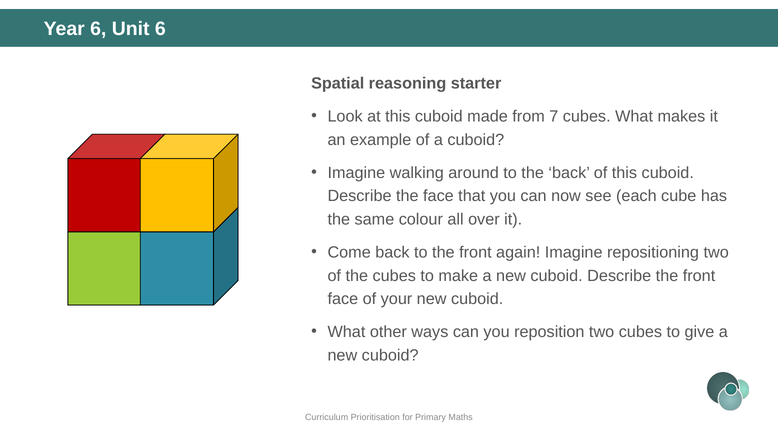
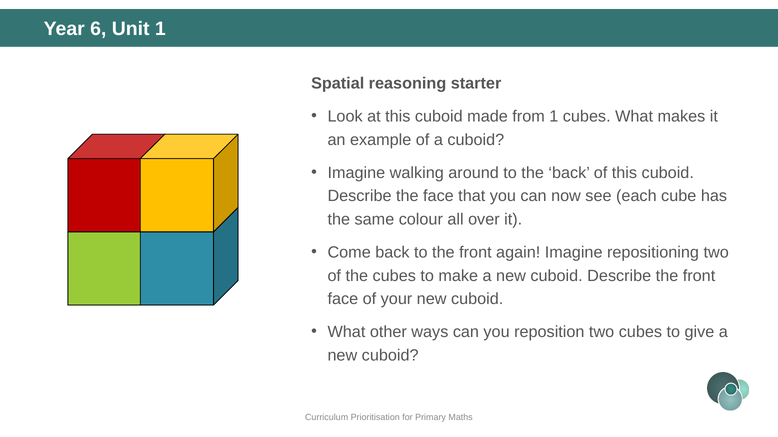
Unit 6: 6 -> 1 (160, 29)
from 7: 7 -> 1 (554, 117)
